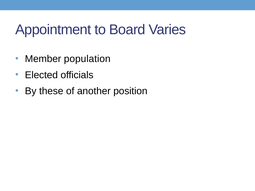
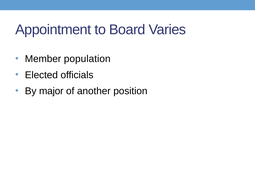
these: these -> major (51, 91)
